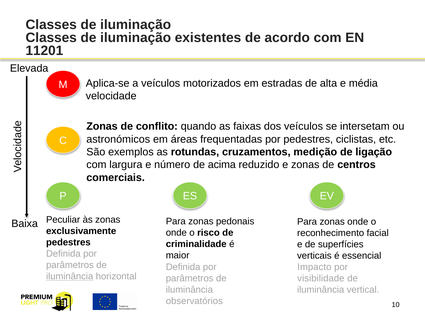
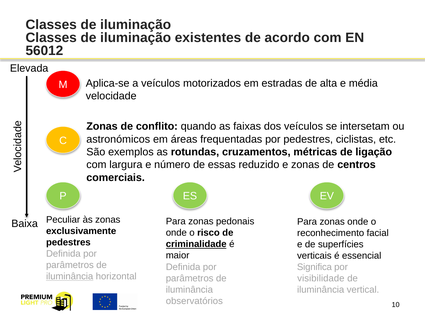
11201: 11201 -> 56012 (44, 51)
medição: medição -> métricas (315, 152)
acima: acima -> essas (222, 165)
criminalidade underline: none -> present (196, 244)
Impacto: Impacto -> Significa (314, 267)
